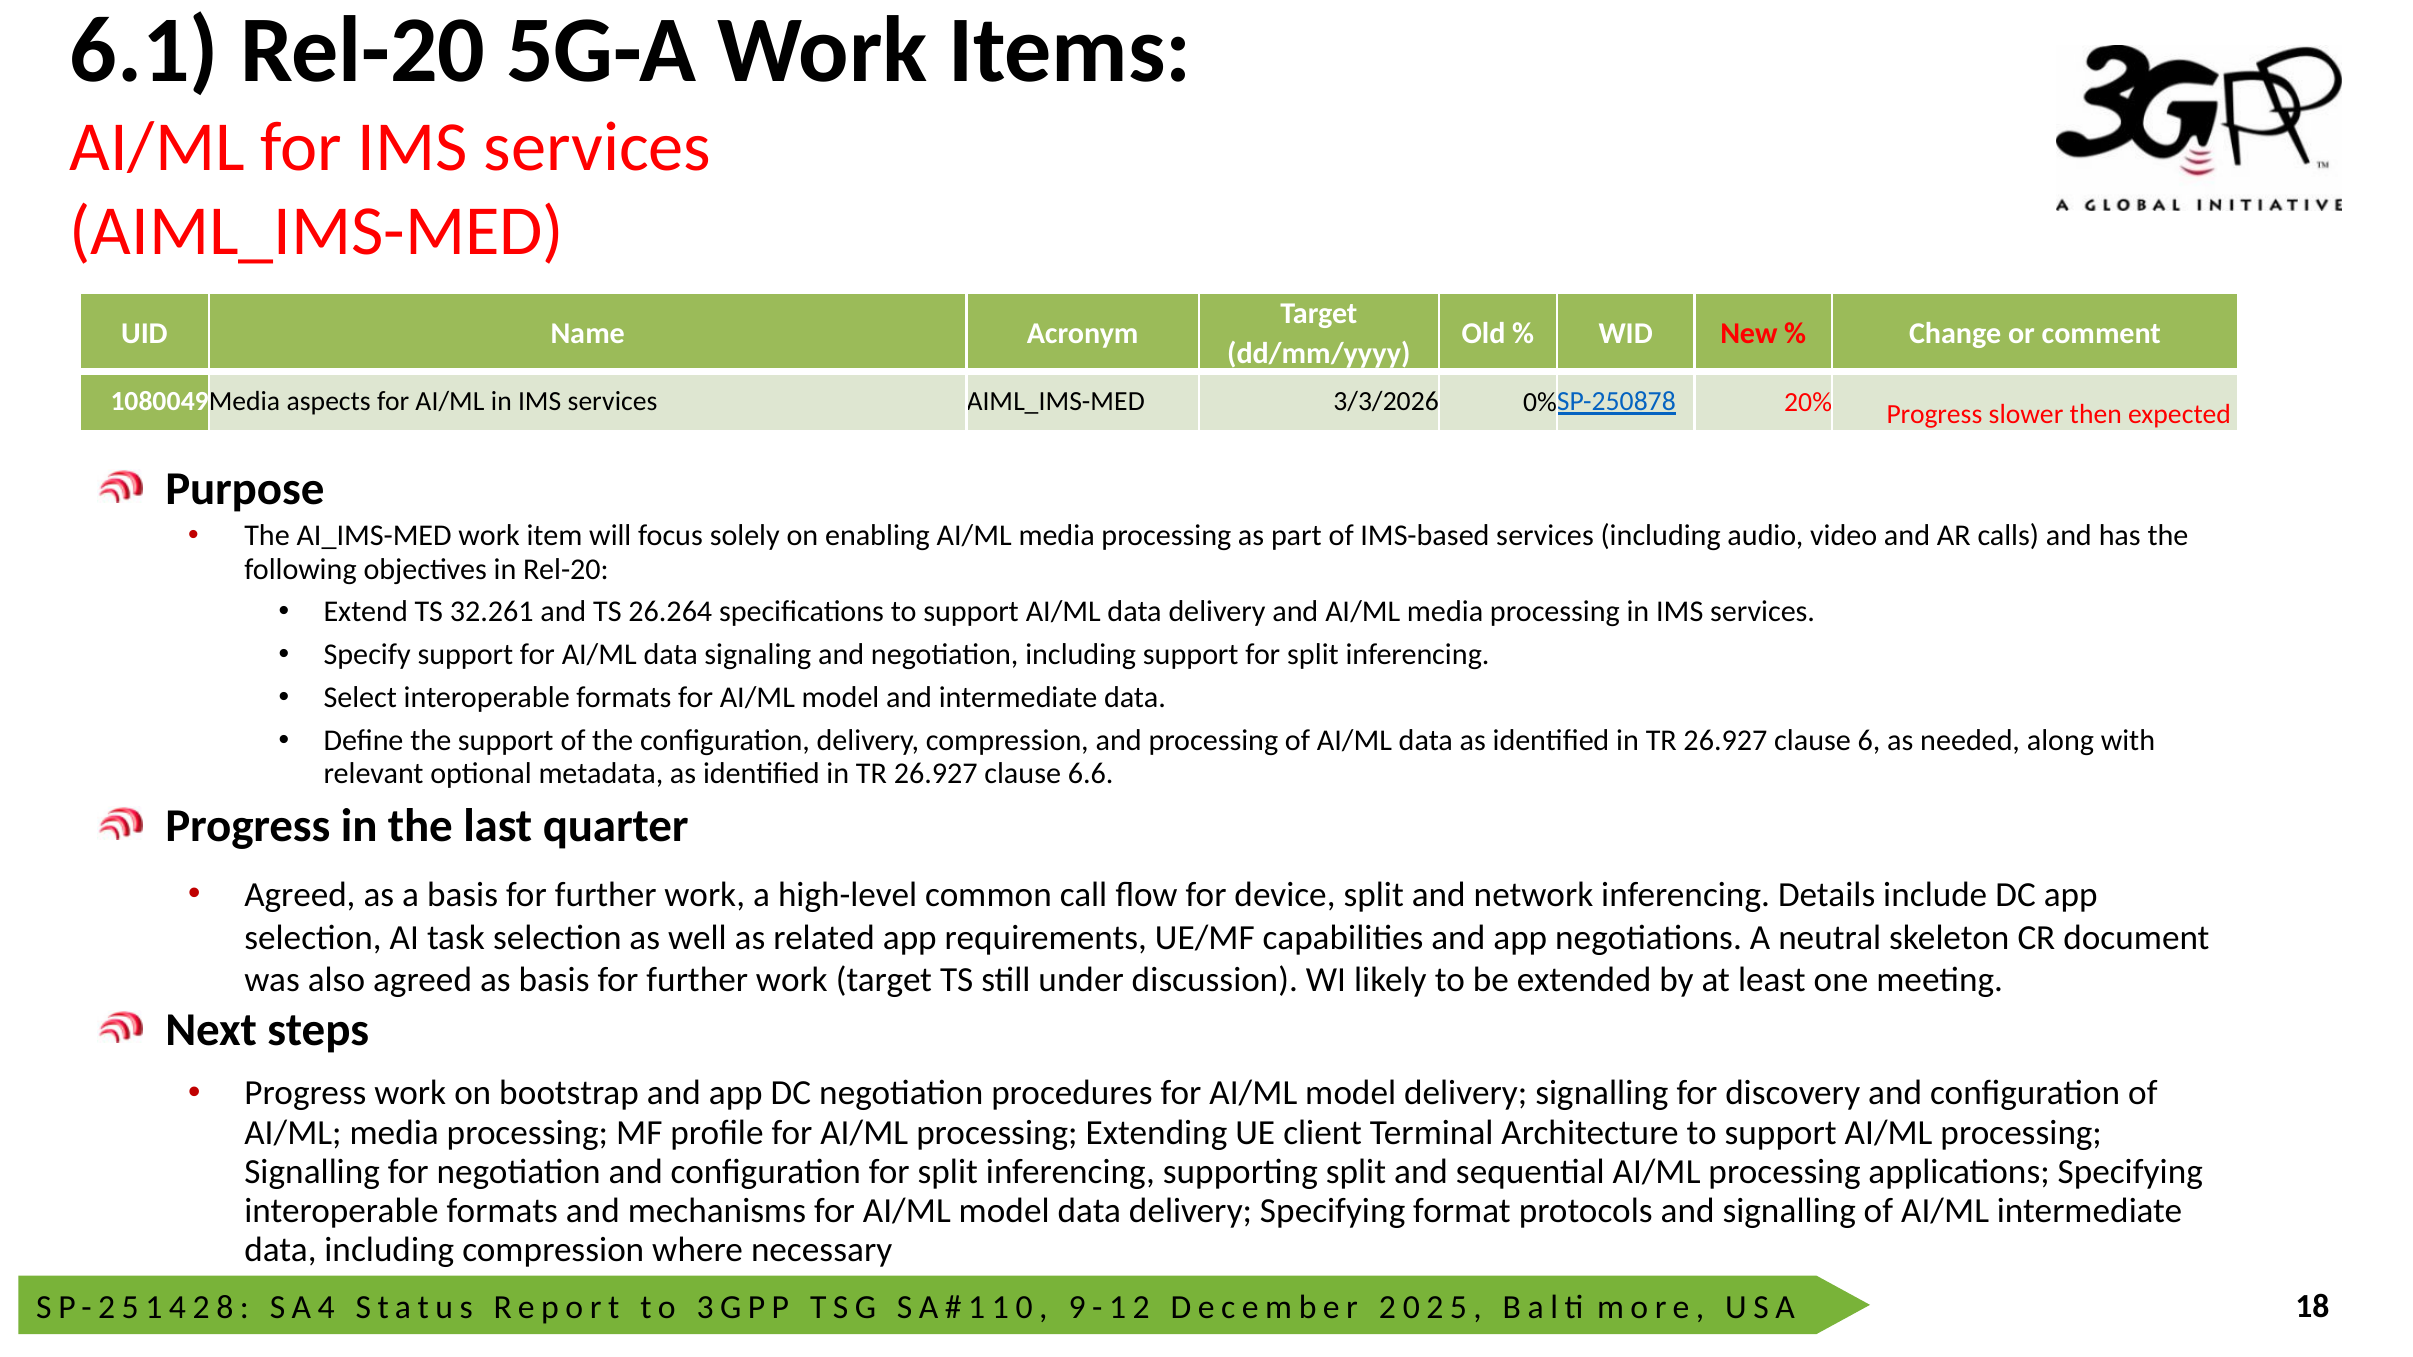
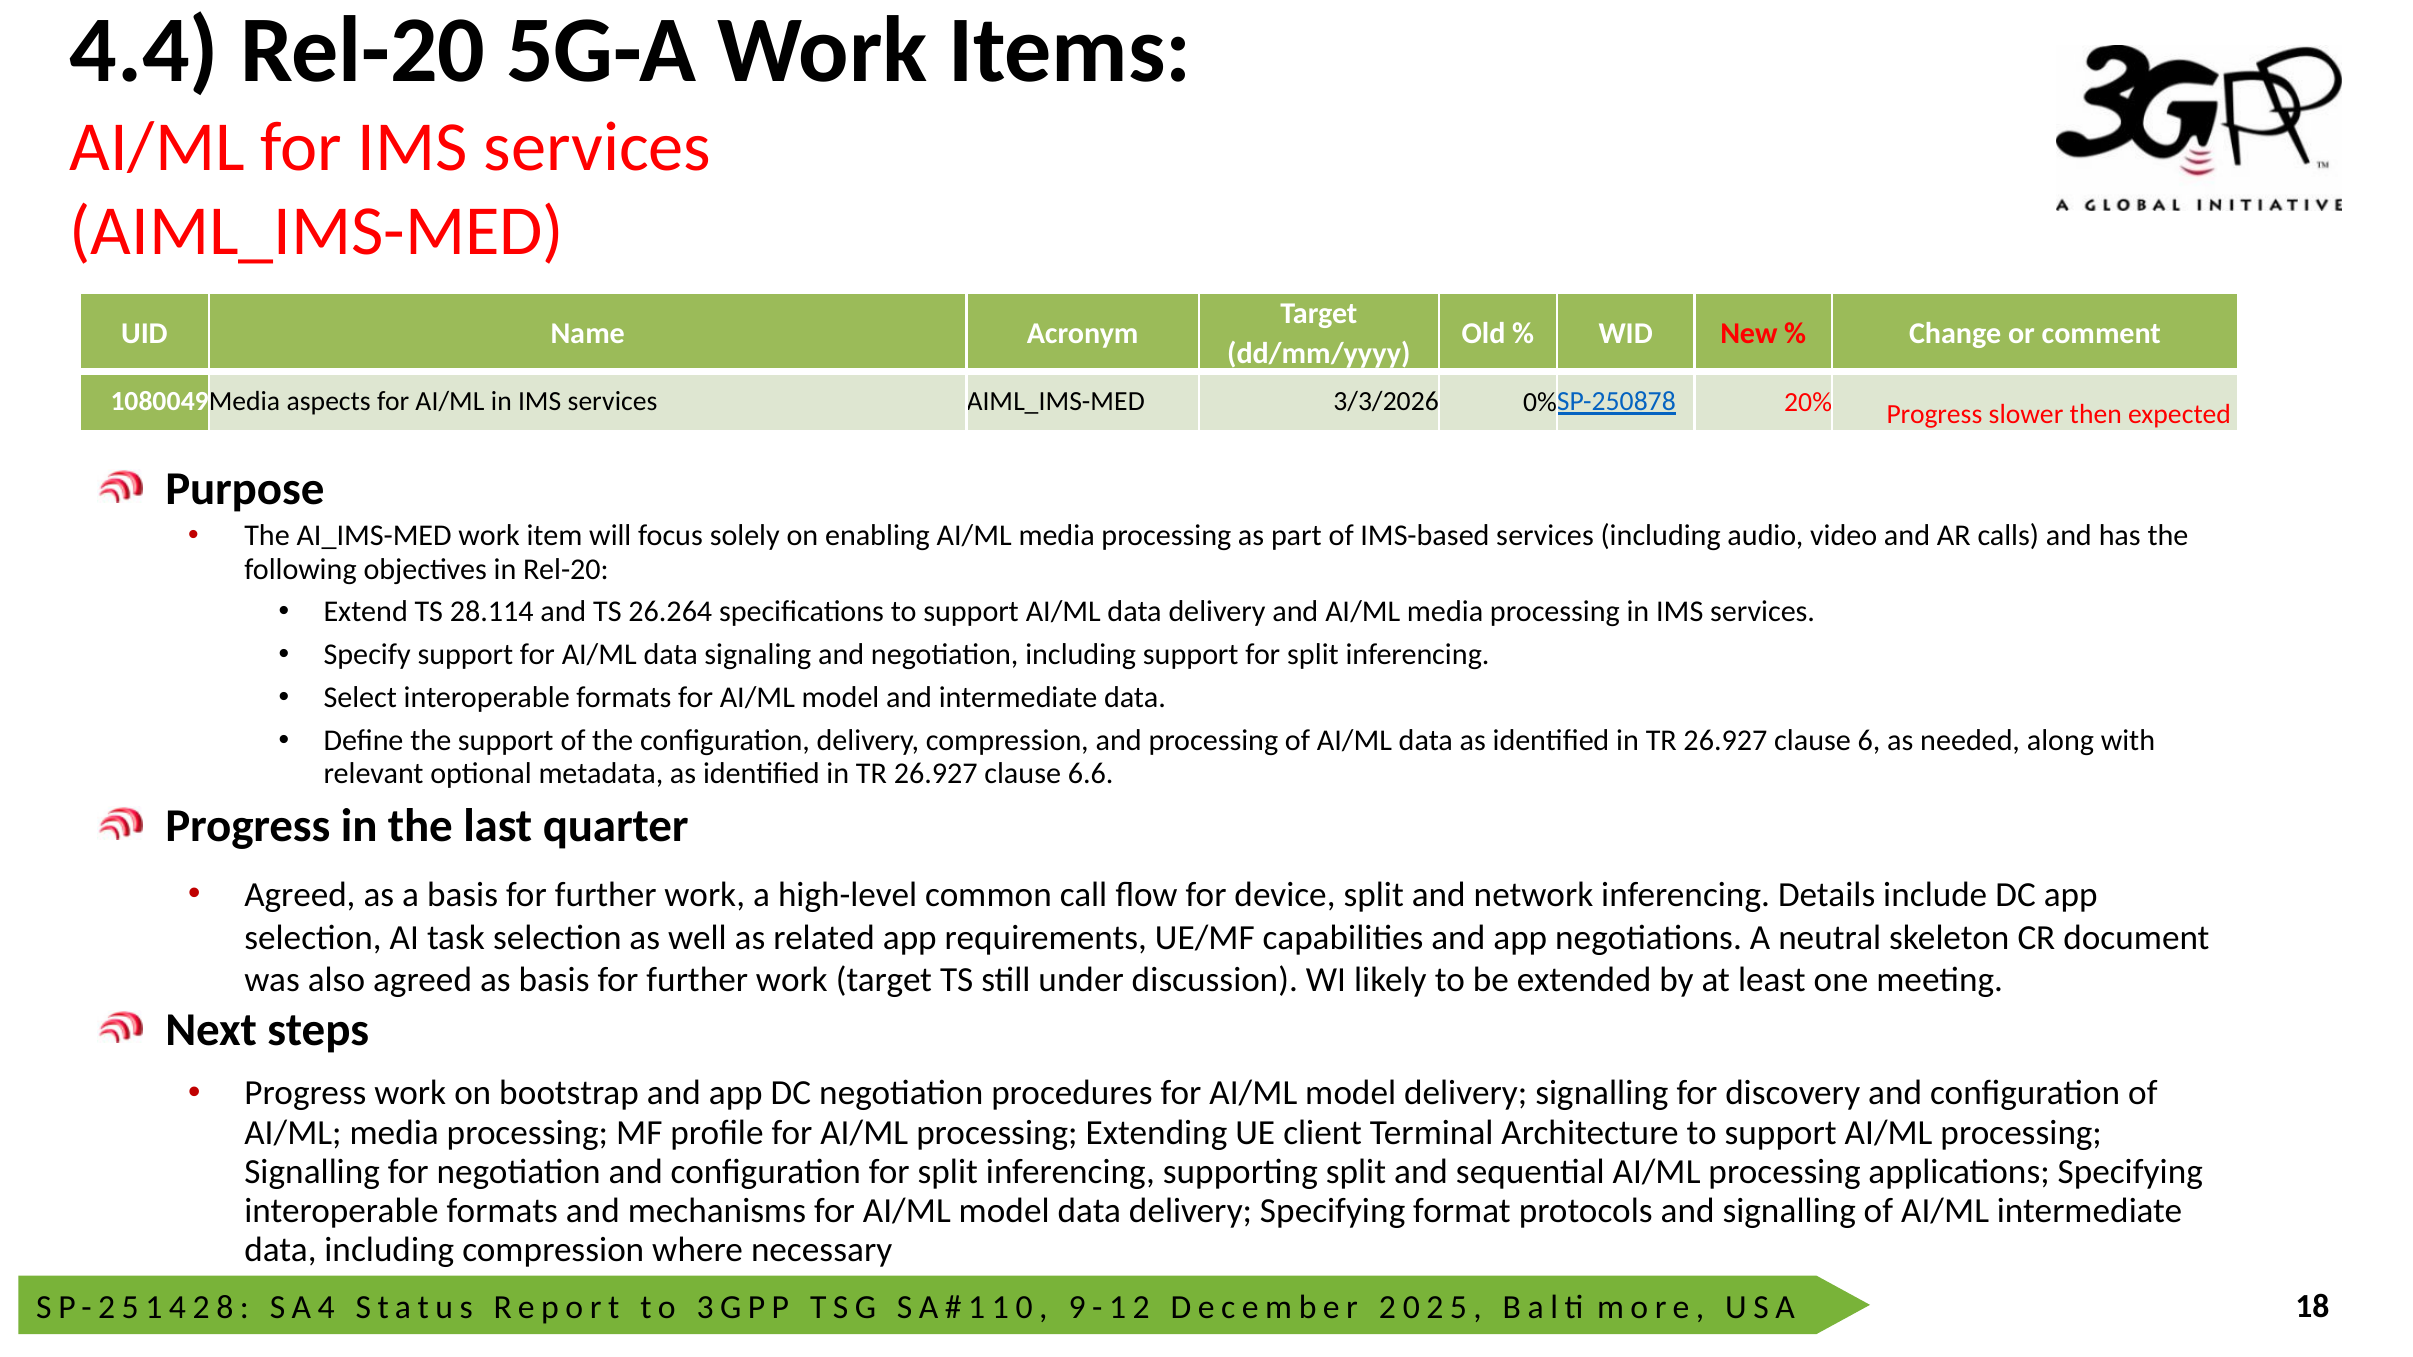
6.1: 6.1 -> 4.4 (144, 50)
32.261: 32.261 -> 28.114 (492, 612)
